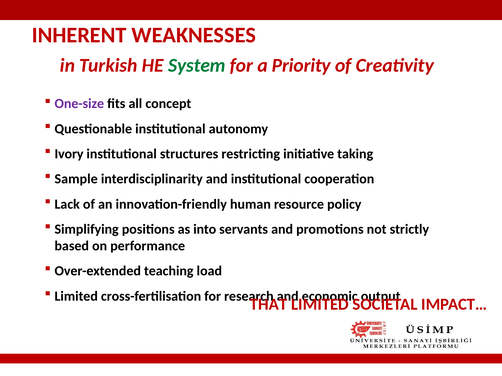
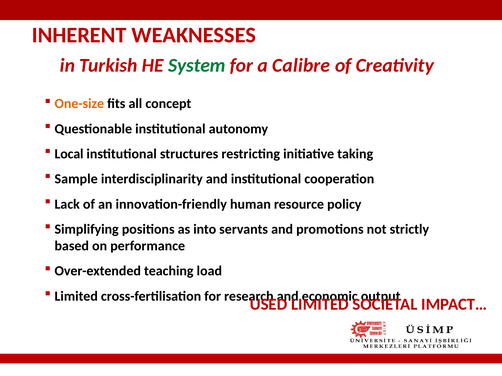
Priority: Priority -> Calibre (301, 65)
One-size colour: purple -> orange (79, 104)
Ivory: Ivory -> Local (69, 154)
THAT: THAT -> USED (269, 305)
